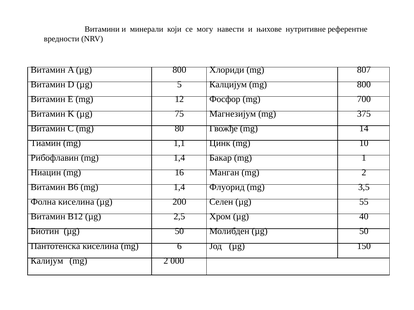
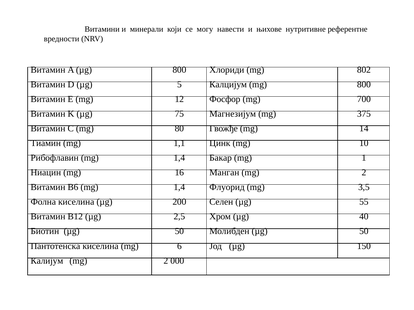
807: 807 -> 802 (364, 70)
